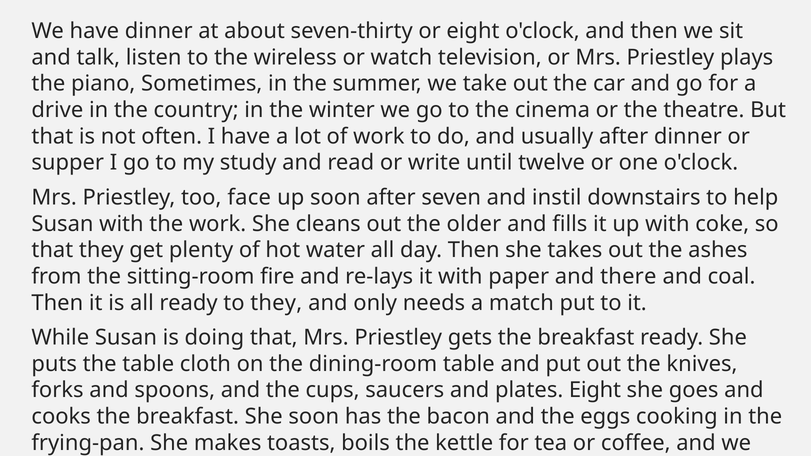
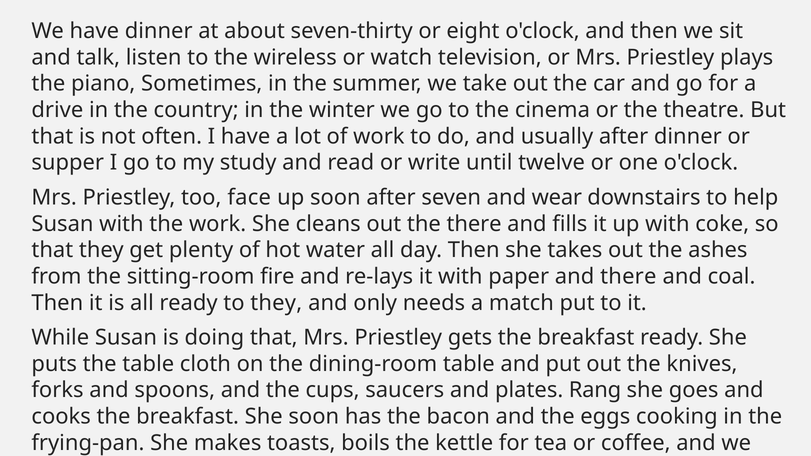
instil: instil -> wear (557, 198)
the older: older -> there (474, 224)
plates Eight: Eight -> Rang (595, 390)
